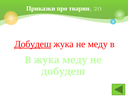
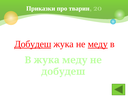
меду underline: none -> present (98, 44)
